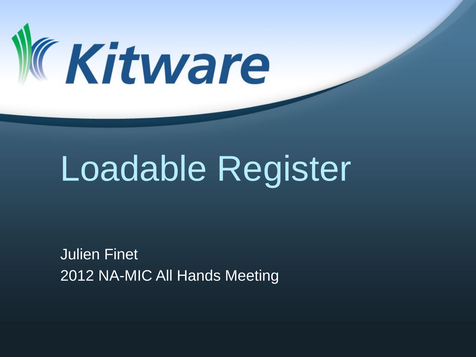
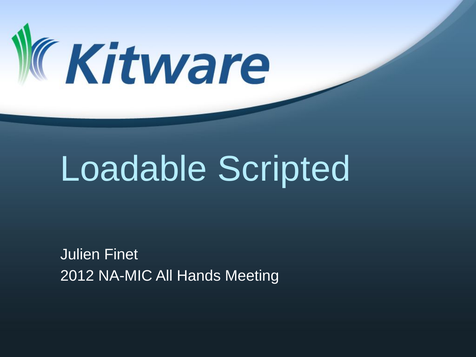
Register: Register -> Scripted (284, 169)
